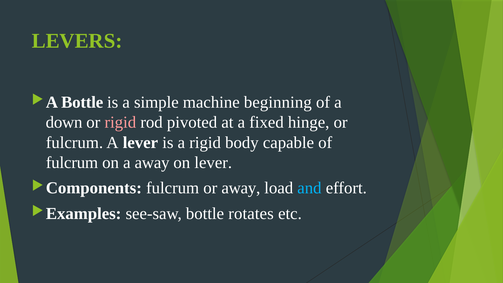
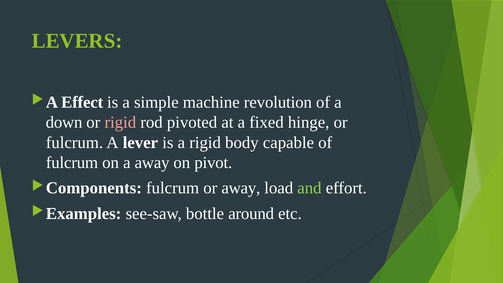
Bottle: Bottle -> Effect (82, 102)
beginning: beginning -> revolution (278, 102)
on lever: lever -> pivot (213, 163)
and colour: light blue -> light green (309, 188)
rotates: rotates -> around (251, 213)
